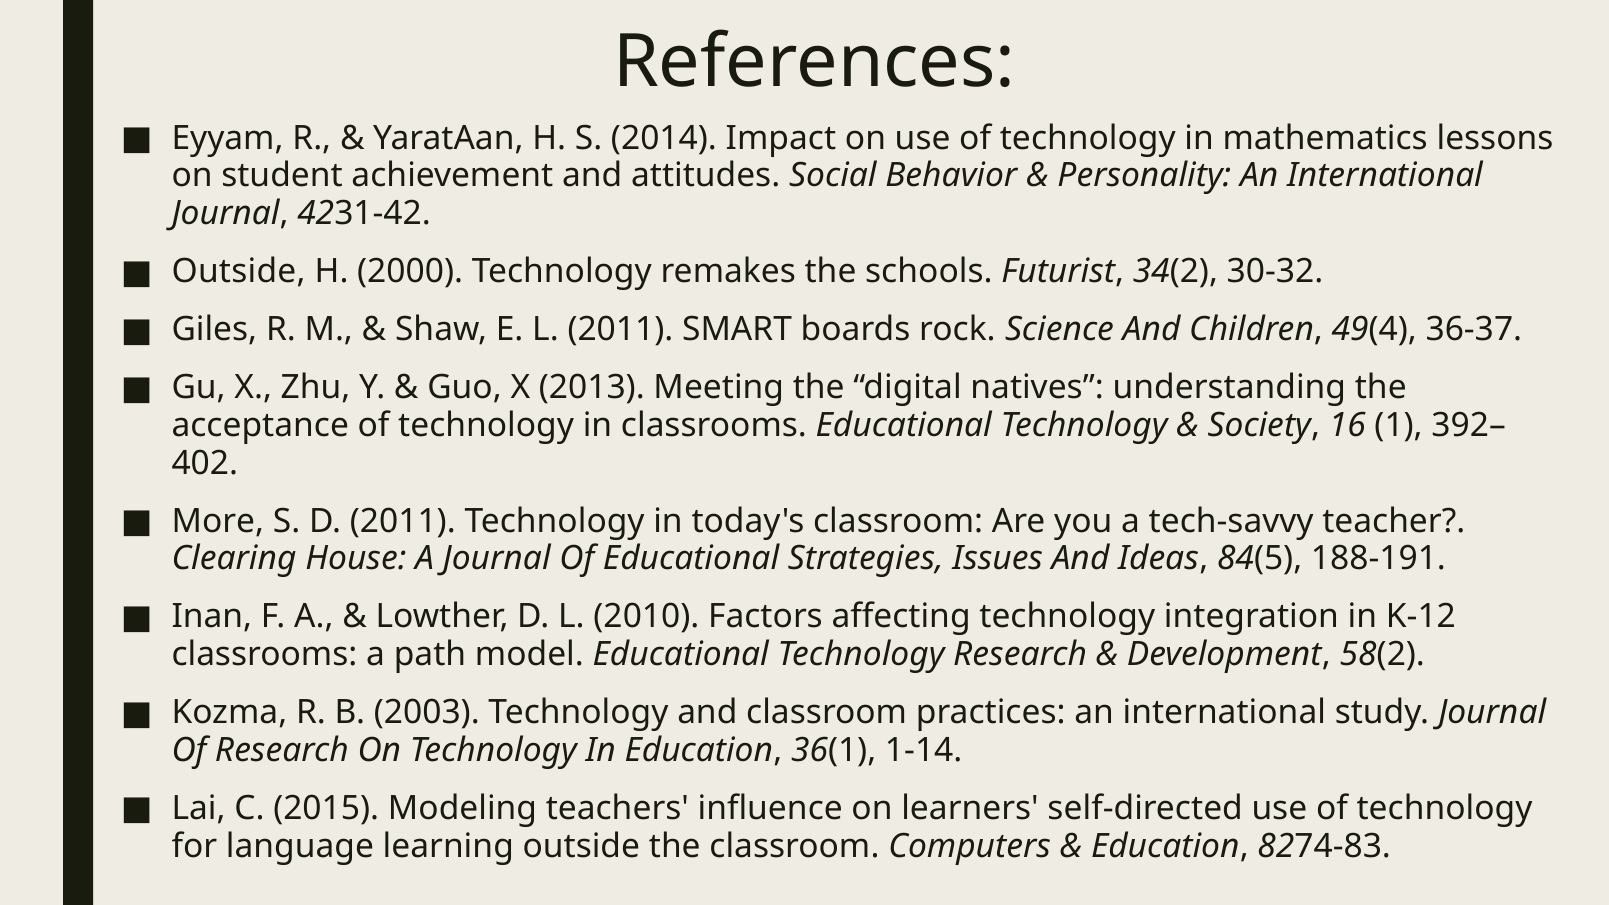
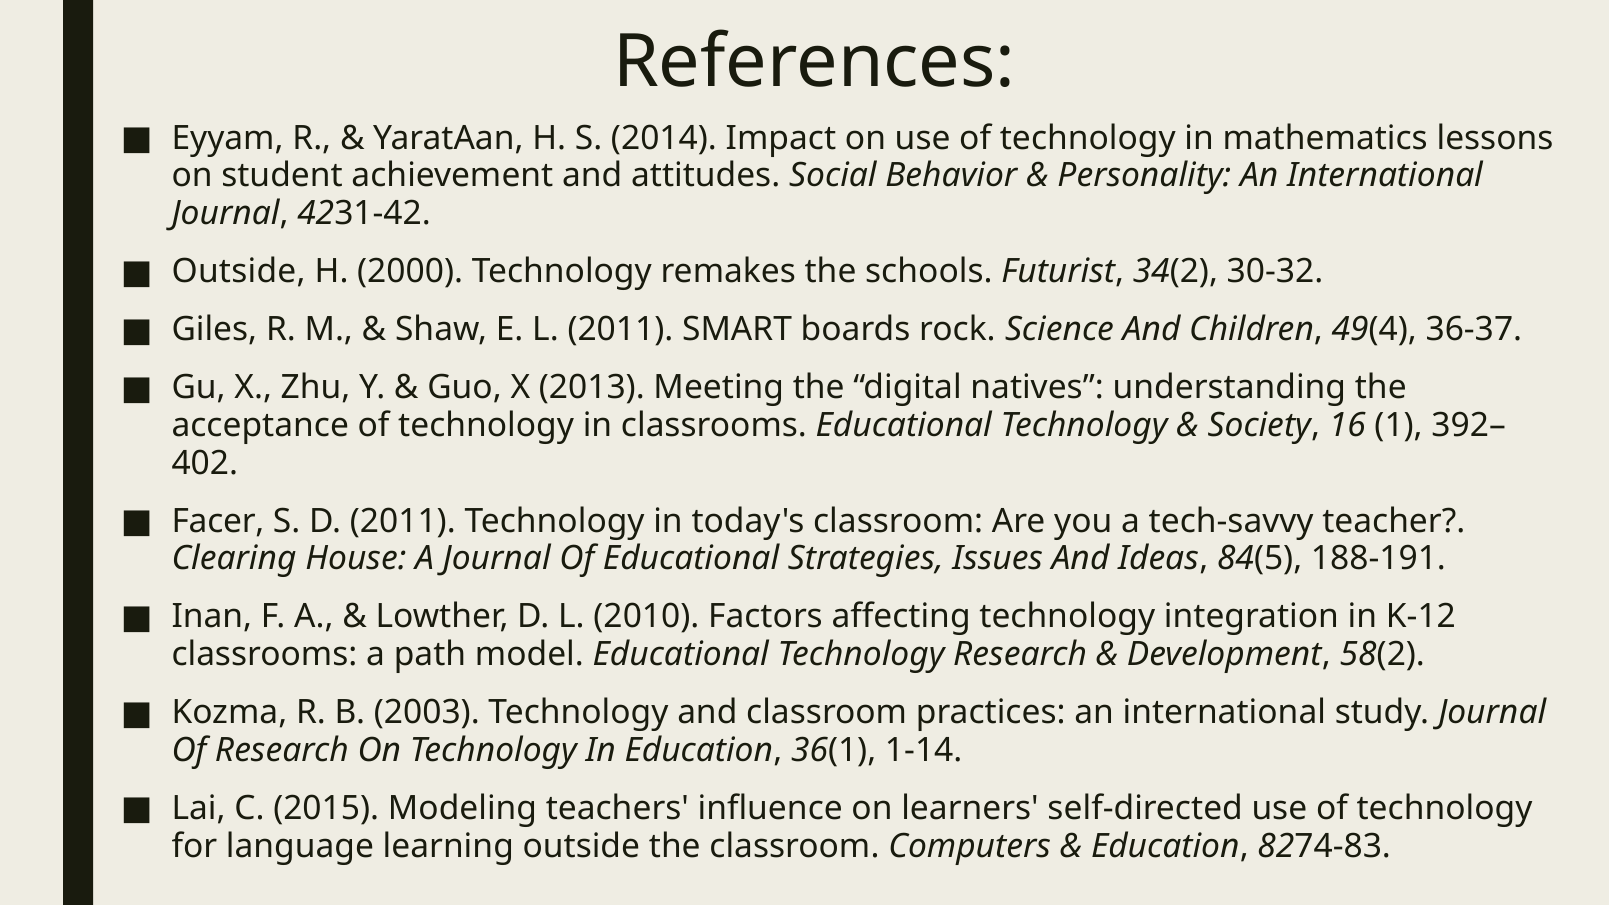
More: More -> Facer (218, 521)
